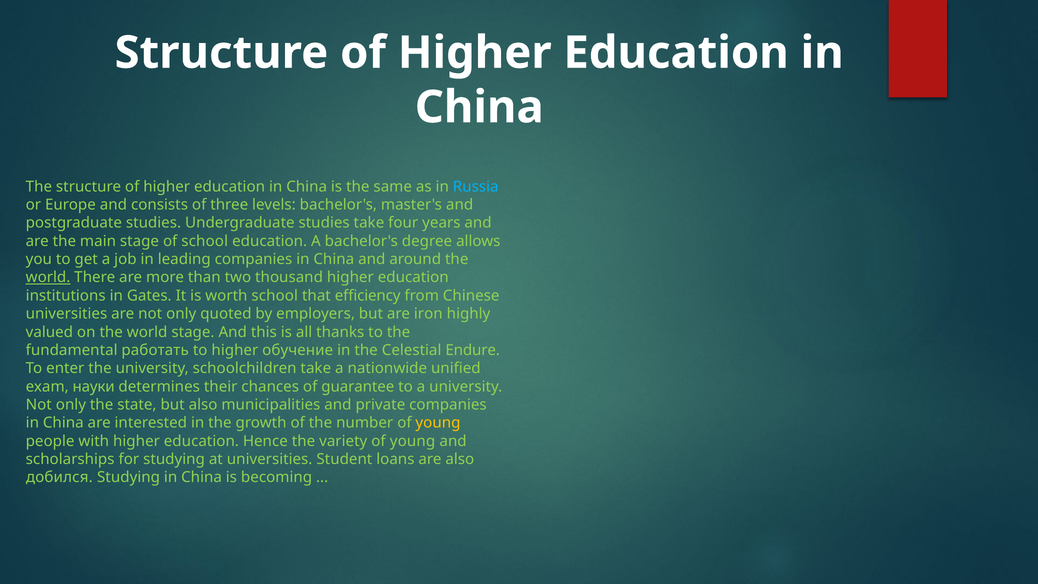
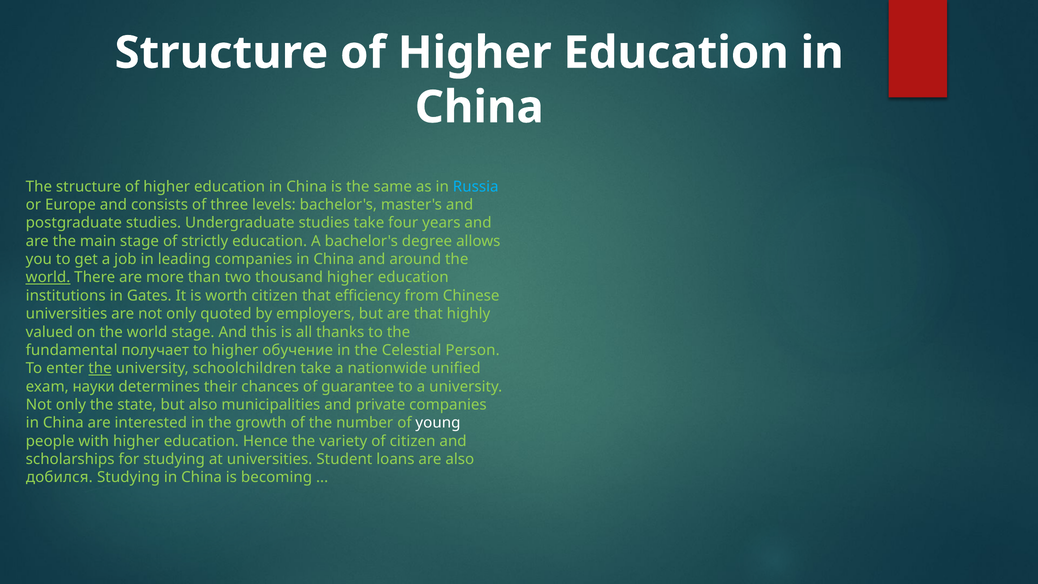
of school: school -> strictly (205, 241)
worth school: school -> citizen (275, 296)
are iron: iron -> that (428, 314)
работать: работать -> получает (155, 350)
Endure: Endure -> Person (473, 350)
the underline: none -> present (100, 368)
young colour: yellow -> white (438, 423)
variety of young: young -> citizen (413, 441)
